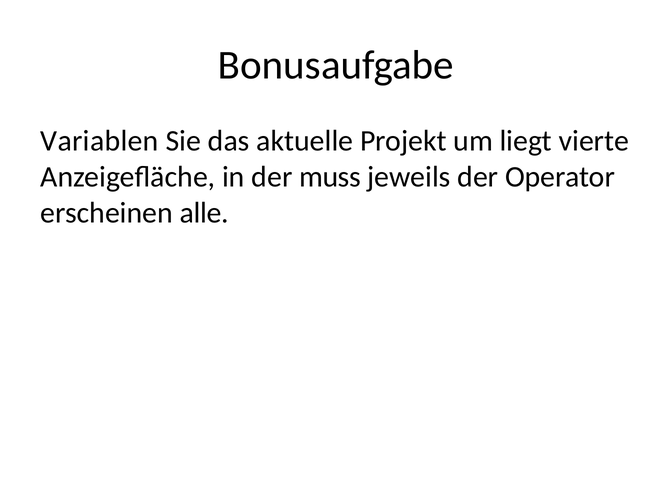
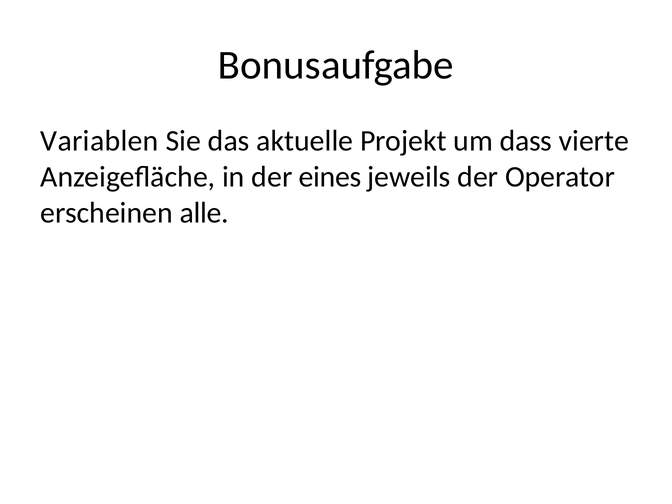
liegt: liegt -> dass (526, 141)
muss: muss -> eines (330, 177)
